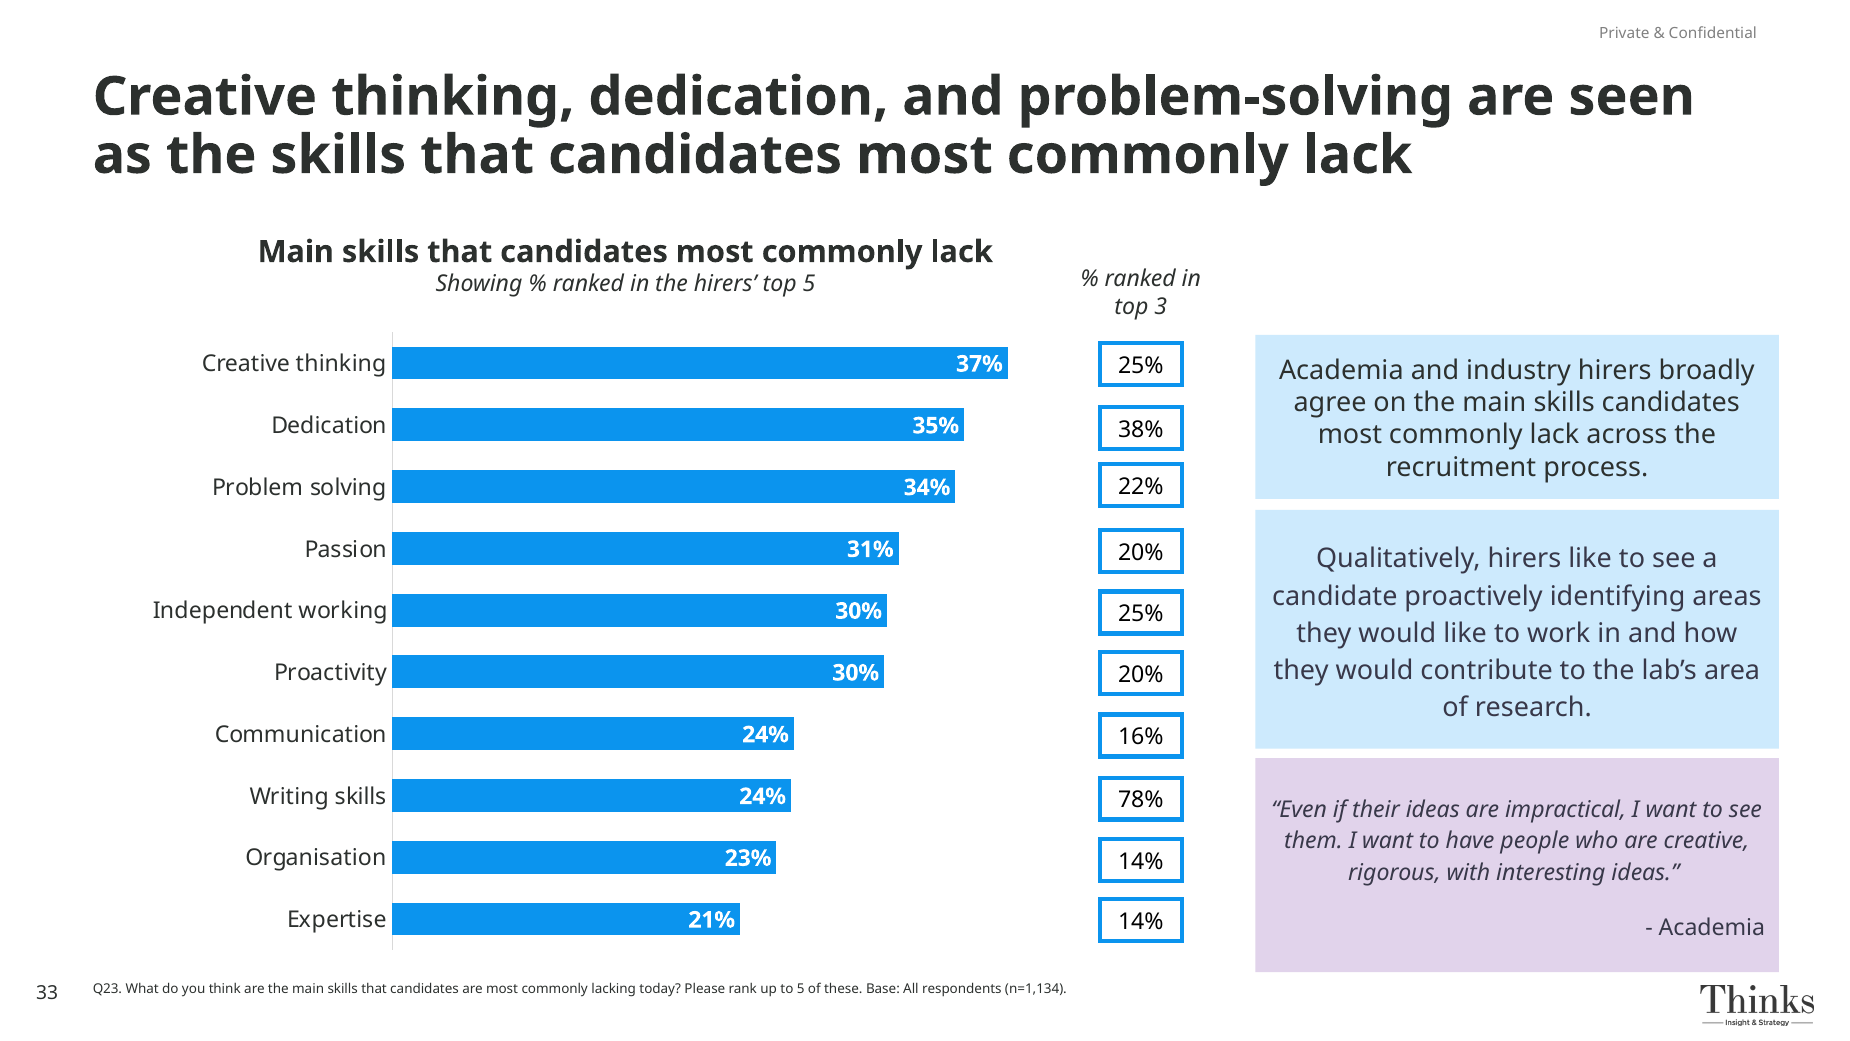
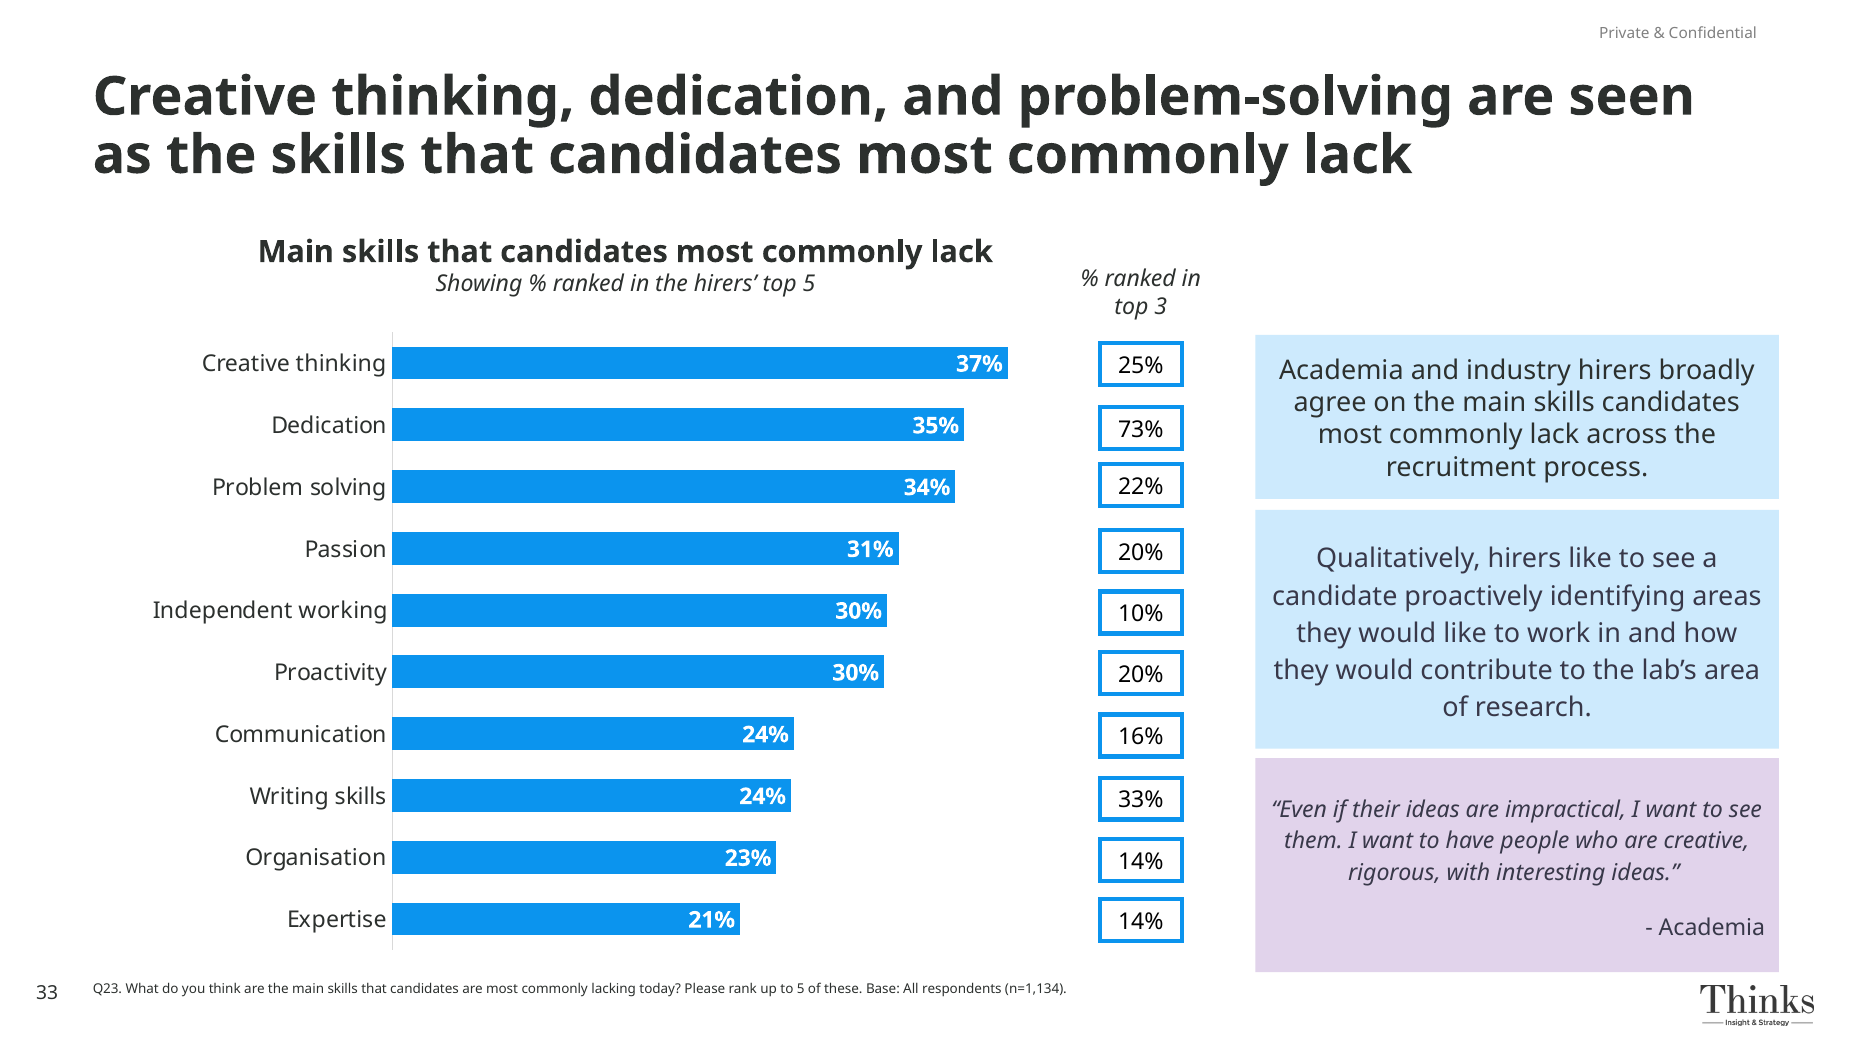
38%: 38% -> 73% (1141, 430)
25%: 25% -> 10% (1141, 614)
78%: 78% -> 33% (1141, 800)
